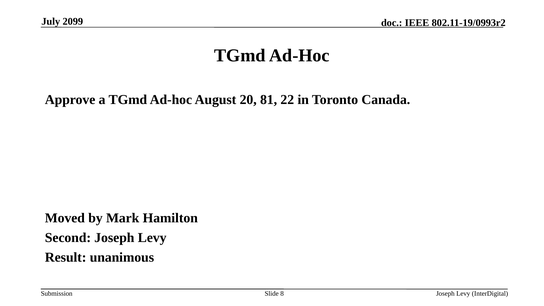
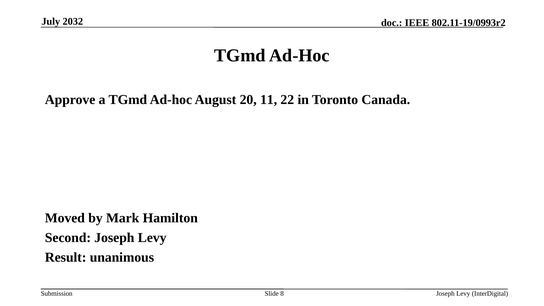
2099: 2099 -> 2032 (73, 22)
81: 81 -> 11 (269, 100)
